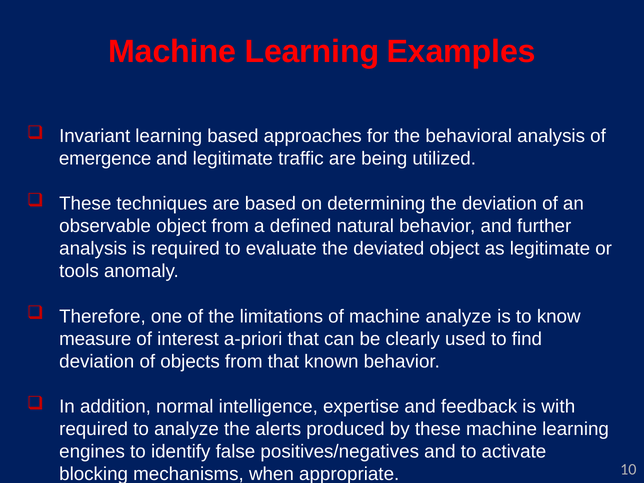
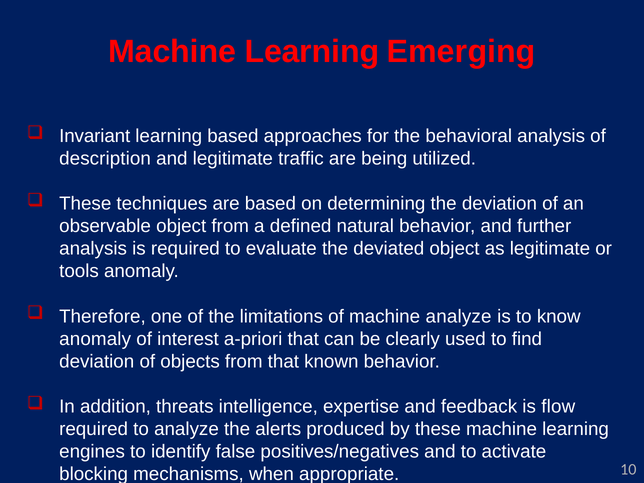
Examples: Examples -> Emerging (461, 52)
emergence: emergence -> description (105, 159)
measure: measure -> anomaly (95, 339)
normal: normal -> threats (185, 406)
with: with -> flow (558, 406)
